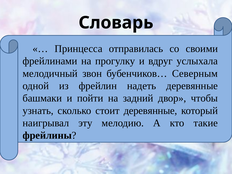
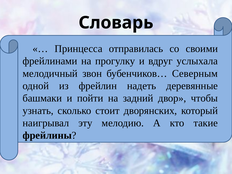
стоит деревянные: деревянные -> дворянских (150, 111)
